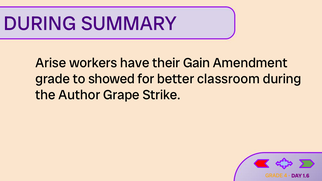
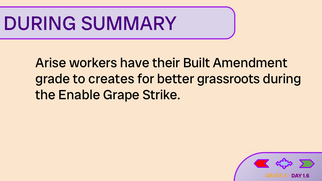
Gain: Gain -> Built (197, 63)
showed: showed -> creates (111, 79)
classroom: classroom -> grassroots (229, 79)
Author: Author -> Enable (79, 95)
